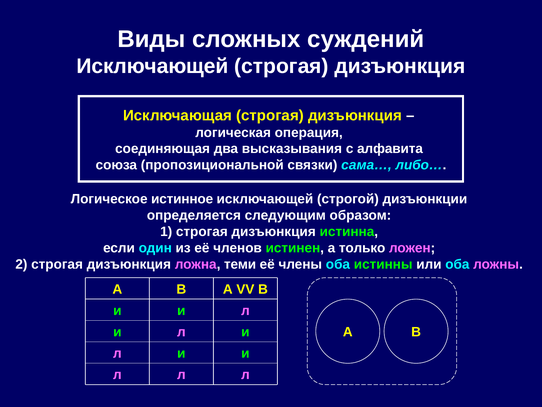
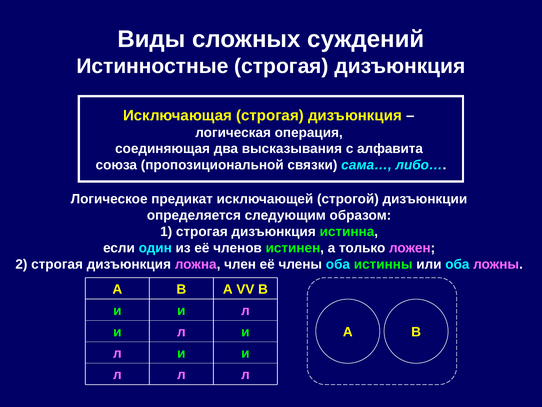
Исключающей: Исключающей -> Истинностные (152, 66)
истинное: истинное -> предикат (182, 199)
теми: теми -> член (240, 264)
